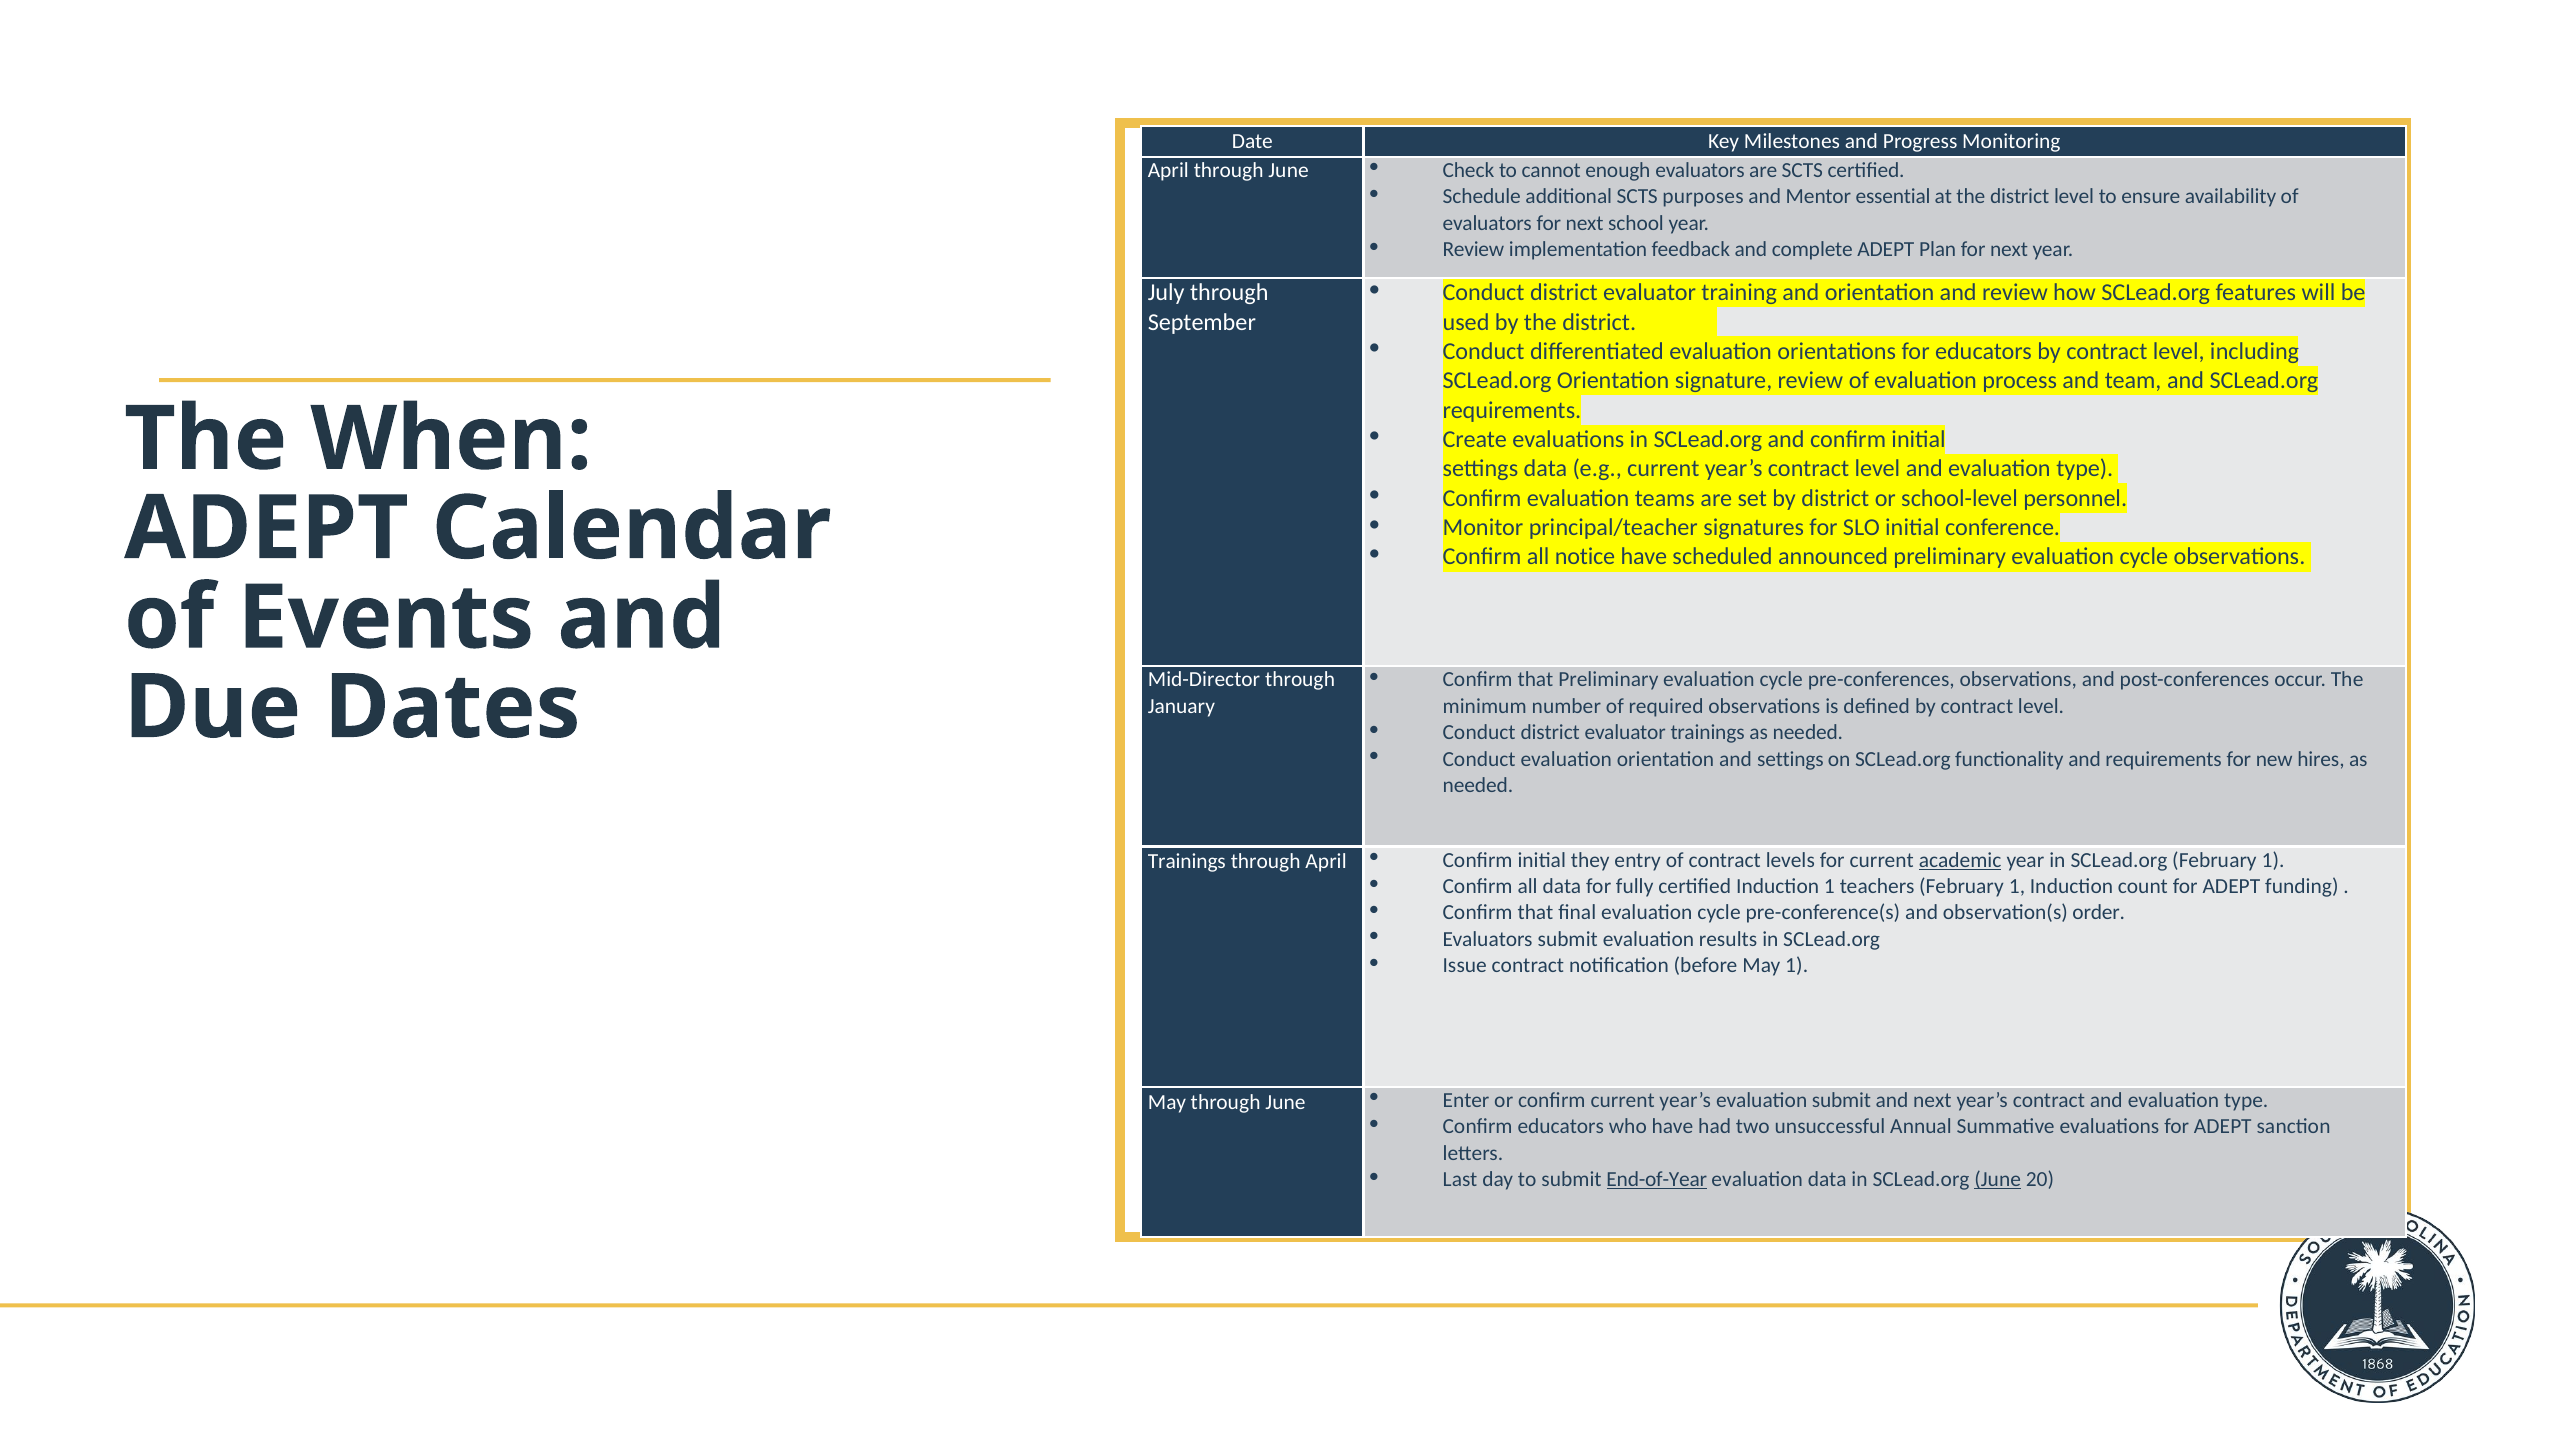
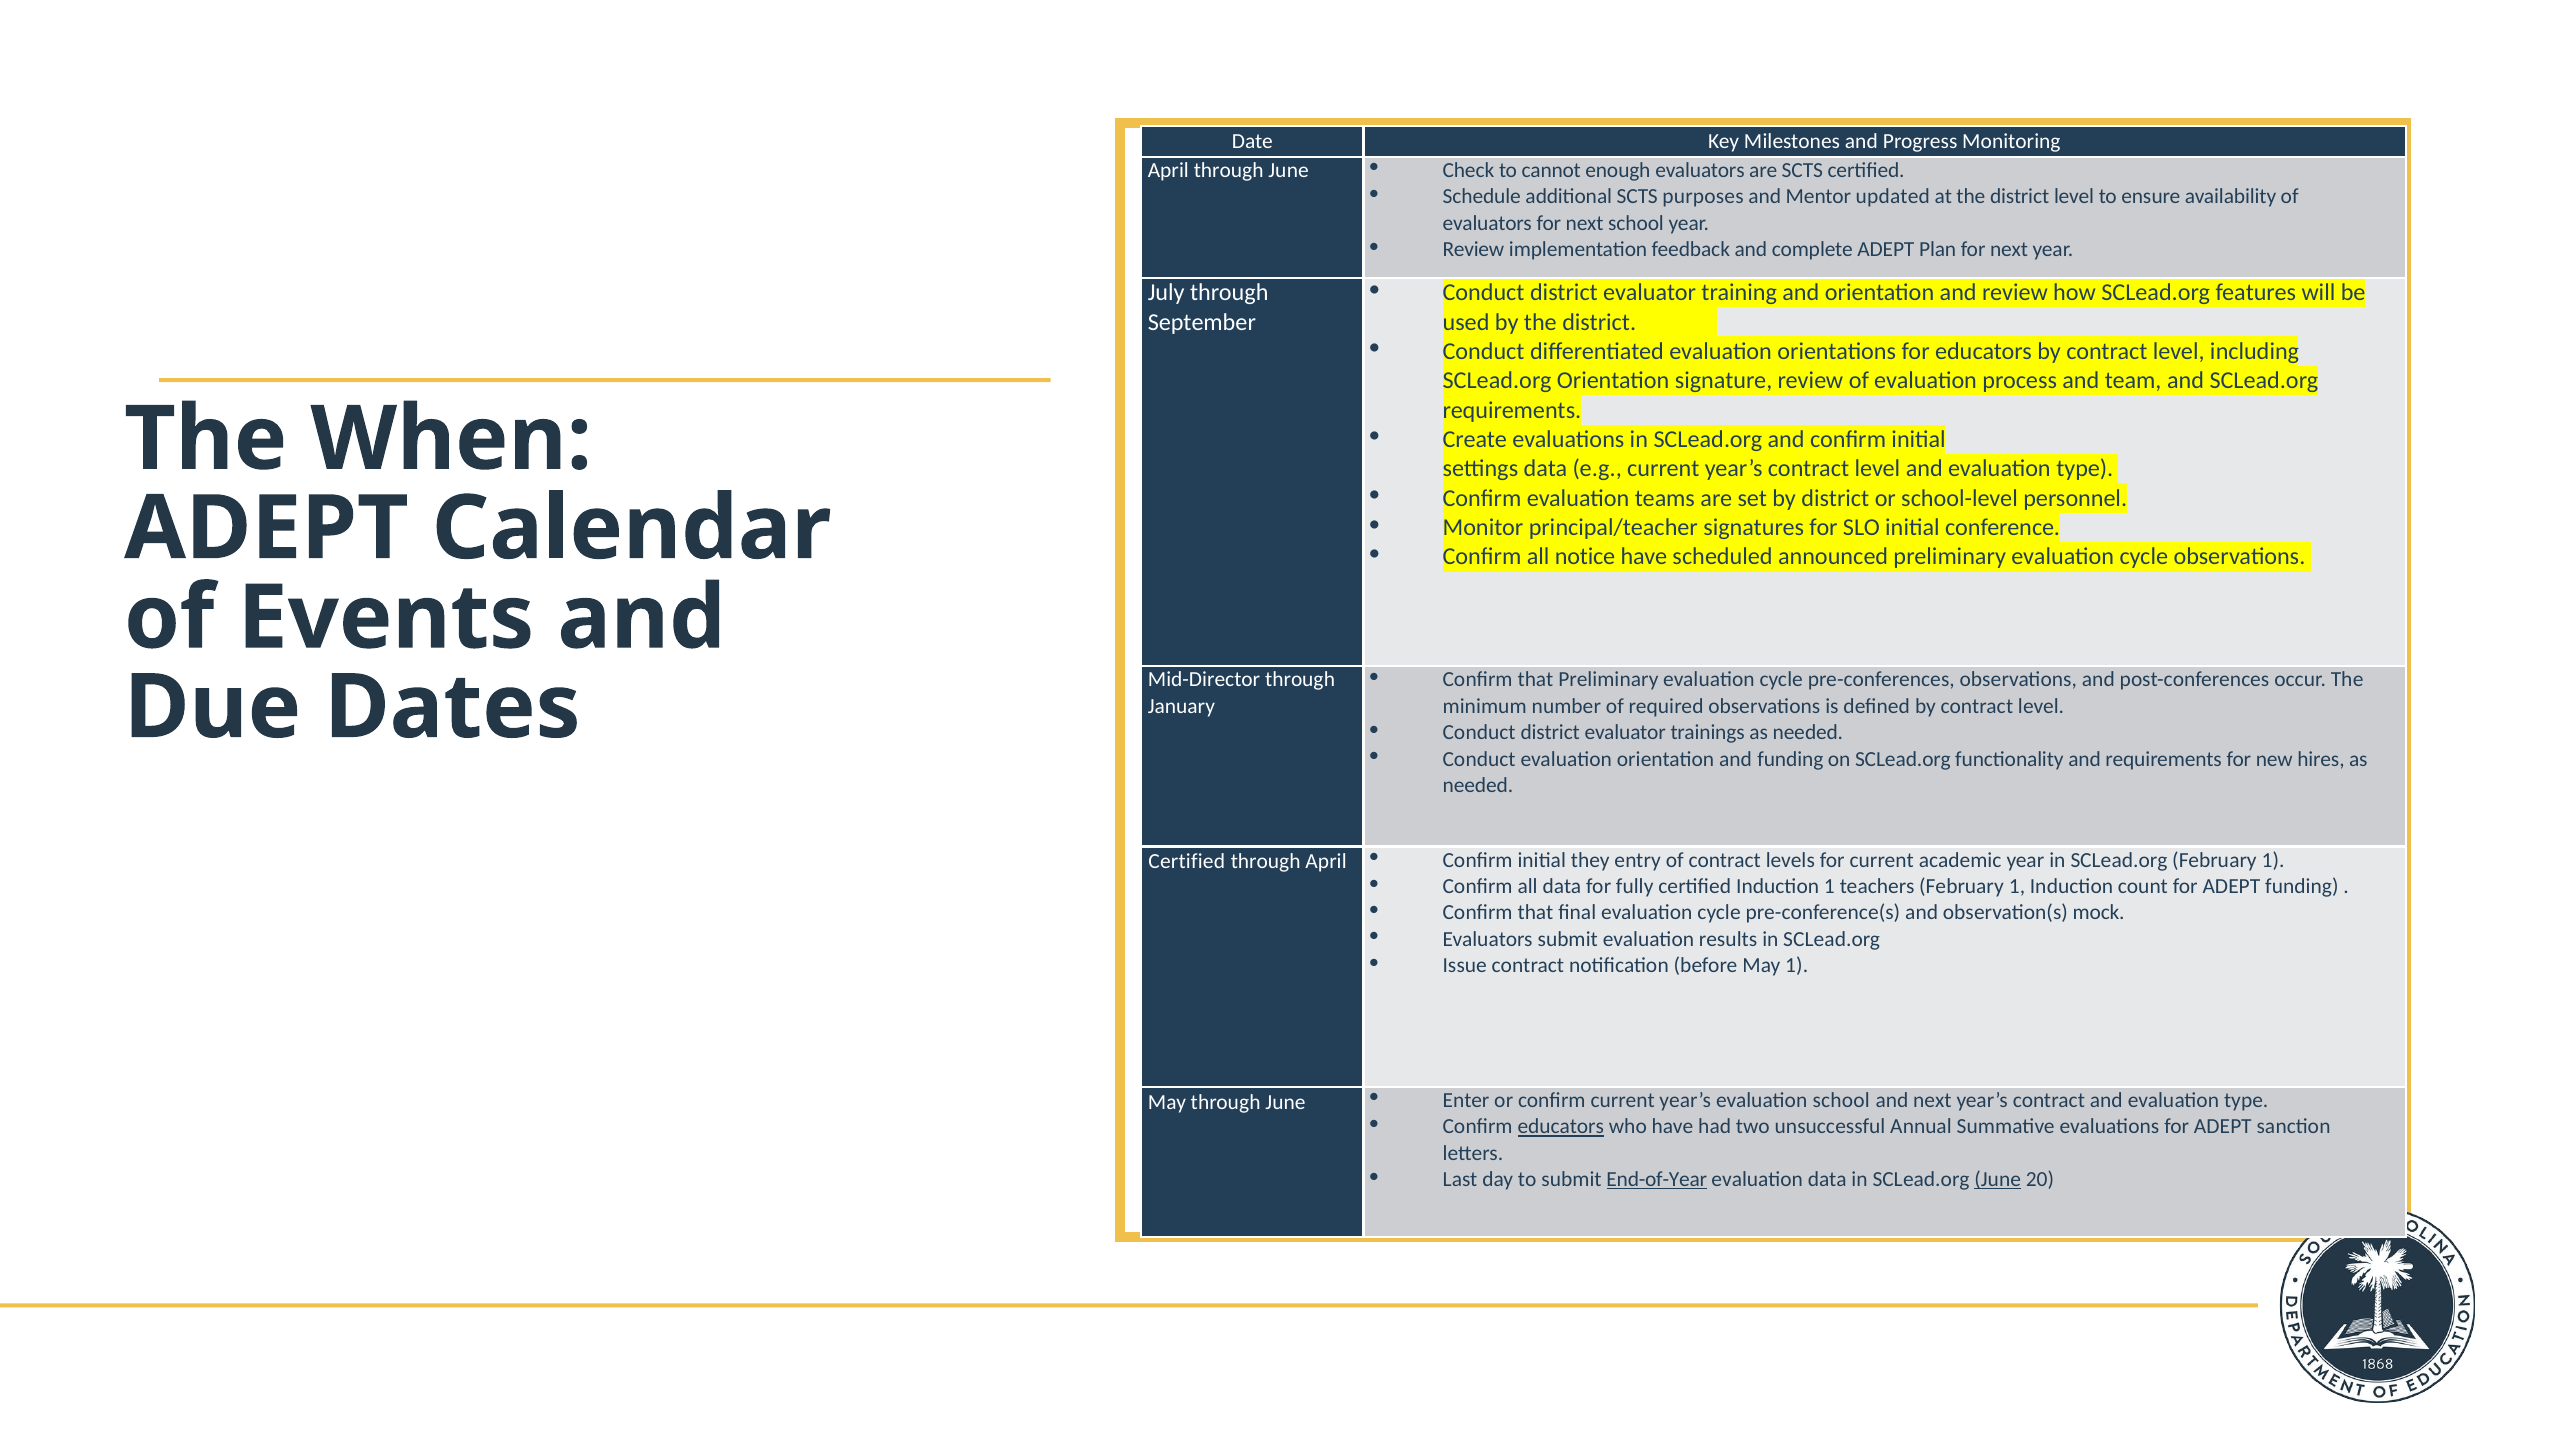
essential: essential -> updated (1893, 197)
and settings: settings -> funding (1790, 759)
Trainings: Trainings -> Certified (1187, 862)
academic underline: present -> none (1960, 860)
order: order -> mock (2099, 913)
evaluation submit: submit -> school (1841, 1100)
educators underline: none -> present (1561, 1127)
